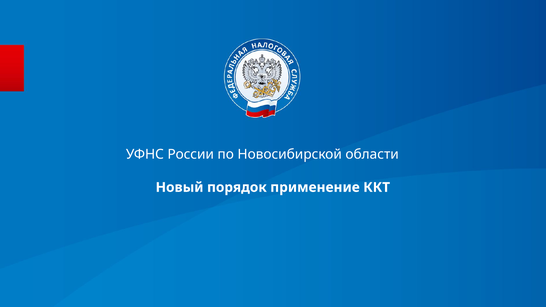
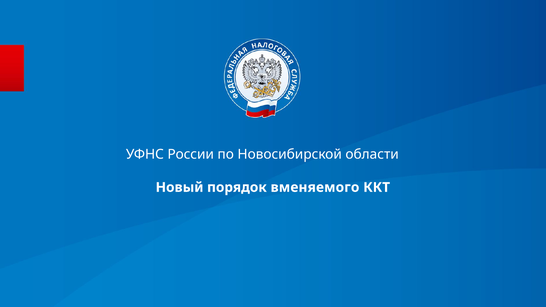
применение: применение -> вменяемого (315, 187)
